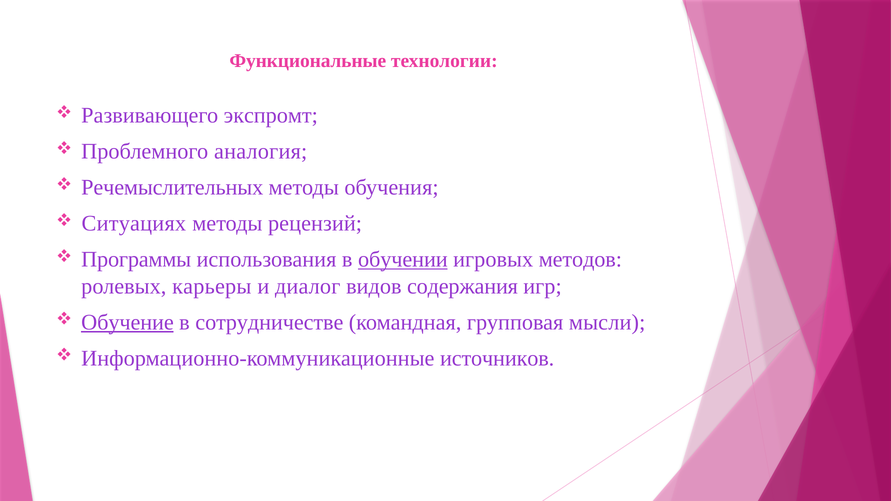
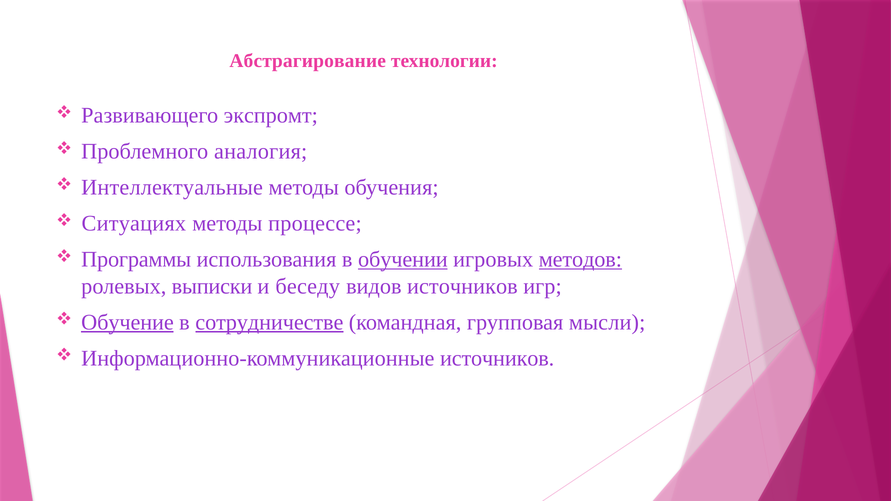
Функциональные: Функциональные -> Абстрагирование (308, 61)
Речемыслительных: Речемыслительных -> Интеллектуальные (172, 188)
рецензий: рецензий -> процессе (315, 224)
методов underline: none -> present (580, 260)
карьеры: карьеры -> выписки (212, 286)
диалог: диалог -> беседу (308, 286)
видов содержания: содержания -> источников (462, 286)
сотрудничестве underline: none -> present (269, 322)
